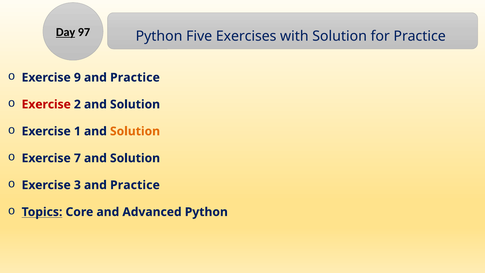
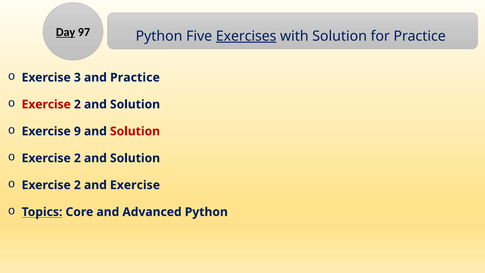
Exercises underline: none -> present (246, 36)
9: 9 -> 3 (77, 77)
1: 1 -> 9 (77, 131)
Solution colour: orange -> red (135, 131)
7: 7 -> 2 (77, 158)
3: 3 -> 2 (77, 185)
Practice: Practice -> Exercise (135, 185)
